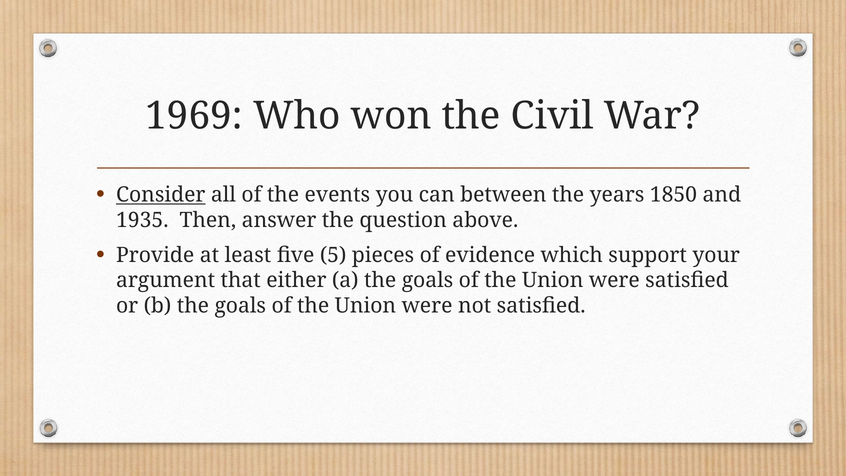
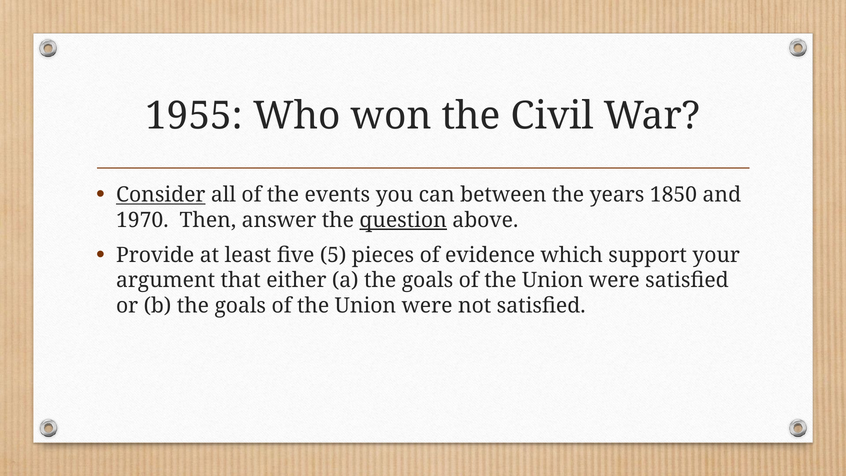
1969: 1969 -> 1955 (194, 116)
1935: 1935 -> 1970 (142, 220)
question underline: none -> present (403, 220)
